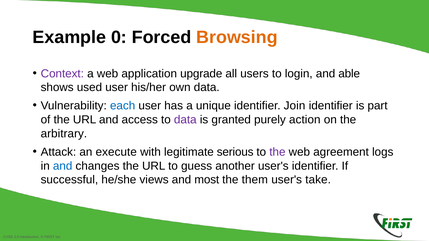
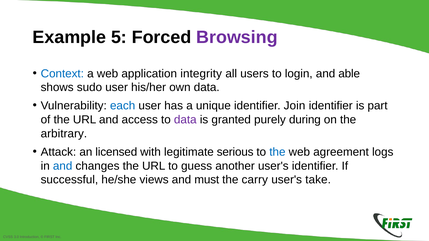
0: 0 -> 5 (119, 37)
Browsing colour: orange -> purple (237, 37)
Context colour: purple -> blue (62, 74)
upgrade: upgrade -> integrity (201, 74)
used: used -> sudo (89, 88)
action: action -> during (305, 120)
execute: execute -> licensed (116, 152)
the colour: purple -> blue (277, 152)
most: most -> must (207, 180)
them: them -> carry (255, 180)
